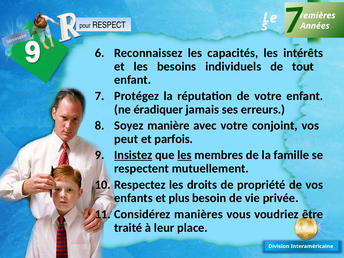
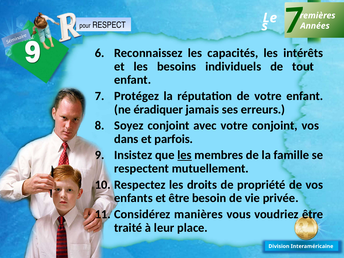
Soyez manière: manière -> conjoint (168, 126)
peut: peut -> dans (126, 139)
Insistez underline: present -> none (133, 155)
et plus: plus -> être (179, 198)
